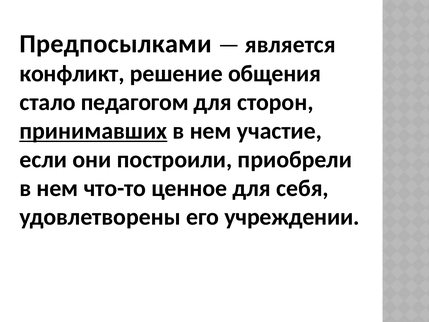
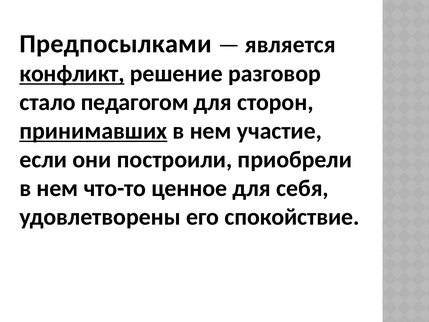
конфликт underline: none -> present (72, 74)
общения: общения -> разговор (274, 74)
учреждении: учреждении -> спокойствие (292, 217)
